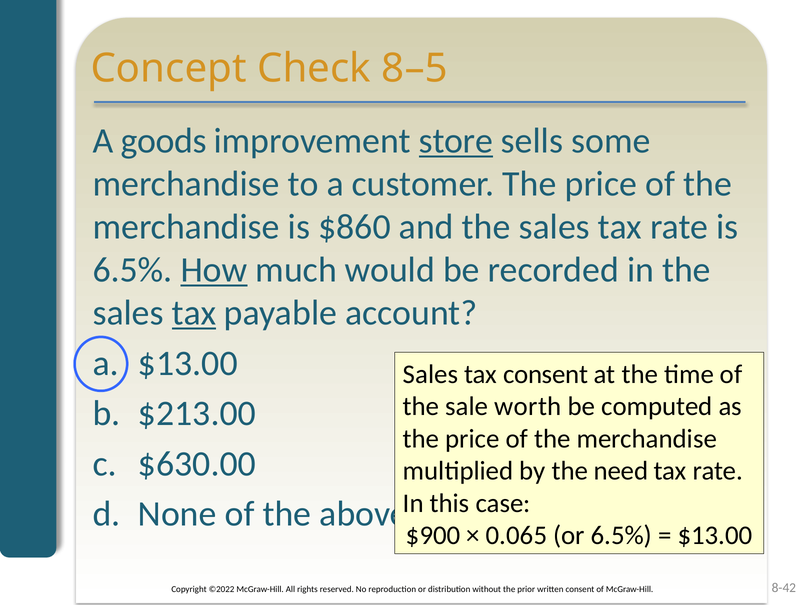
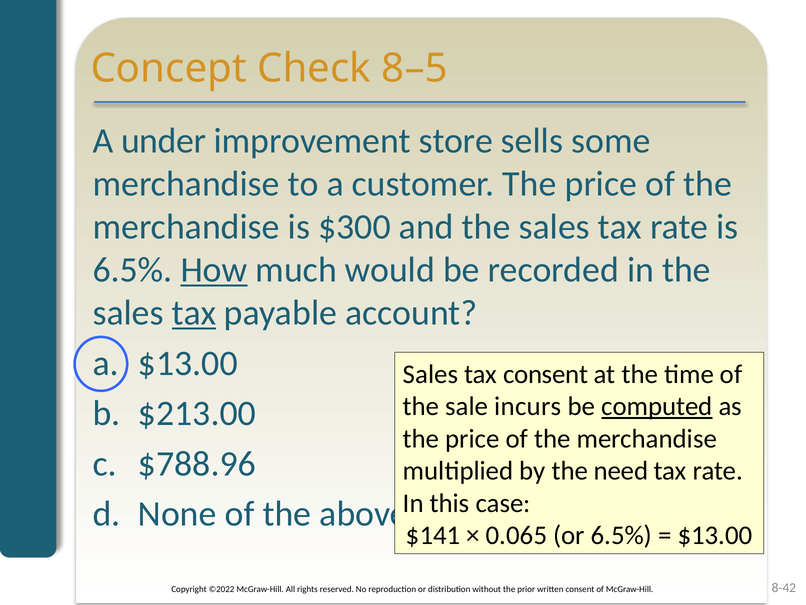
goods: goods -> under (164, 141)
store underline: present -> none (456, 141)
$860: $860 -> $300 (354, 227)
worth: worth -> incurs (528, 406)
computed underline: none -> present (657, 406)
$630.00: $630.00 -> $788.96 (197, 463)
$900: $900 -> $141 (433, 535)
